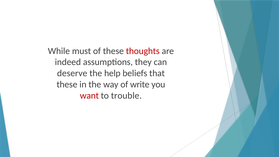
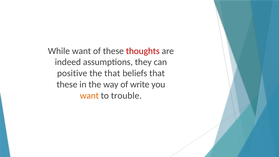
While must: must -> want (82, 51)
deserve: deserve -> positive (72, 73)
the help: help -> that (112, 73)
want colour: red -> orange (89, 96)
